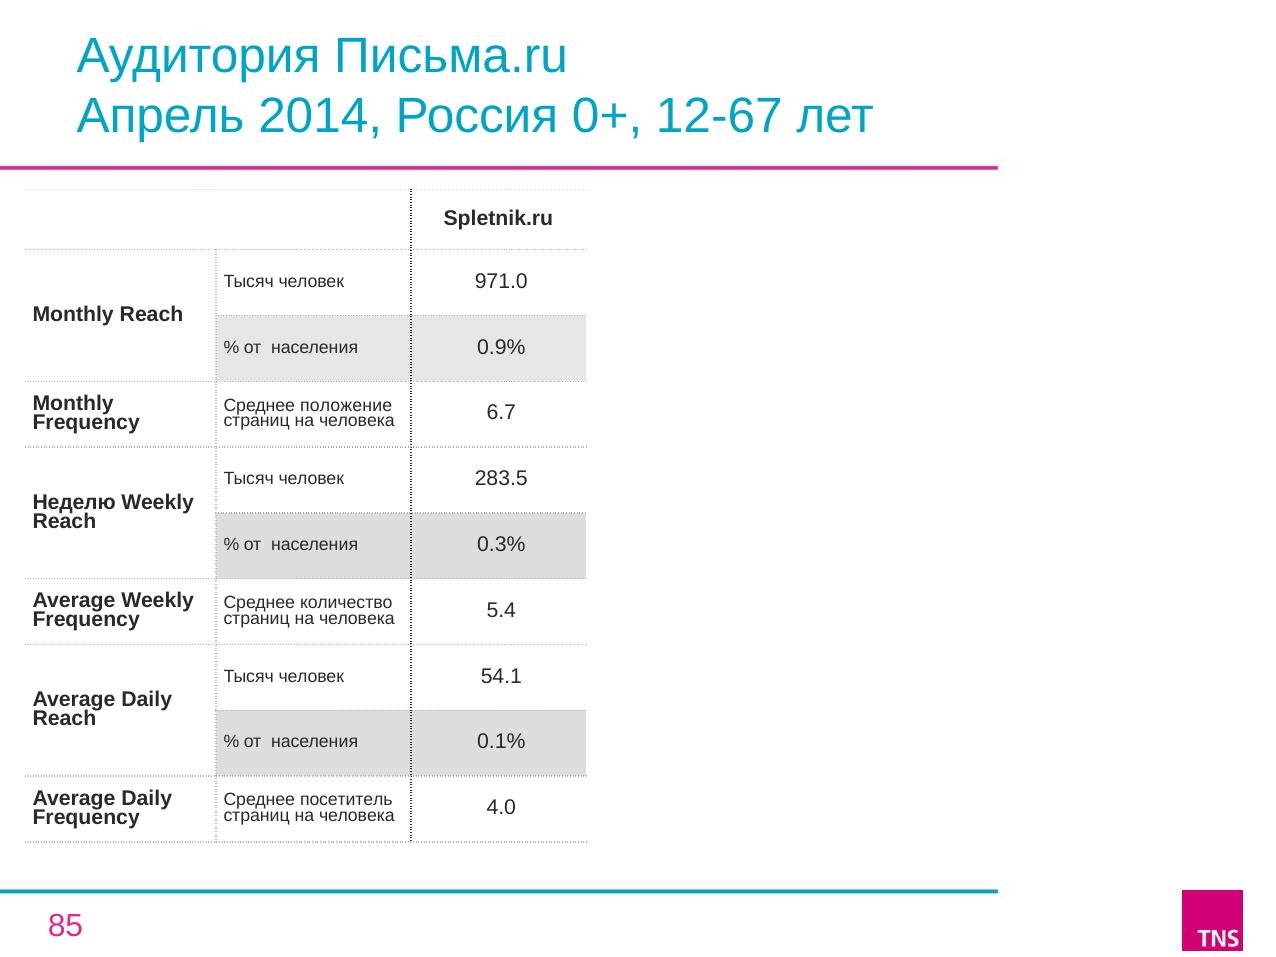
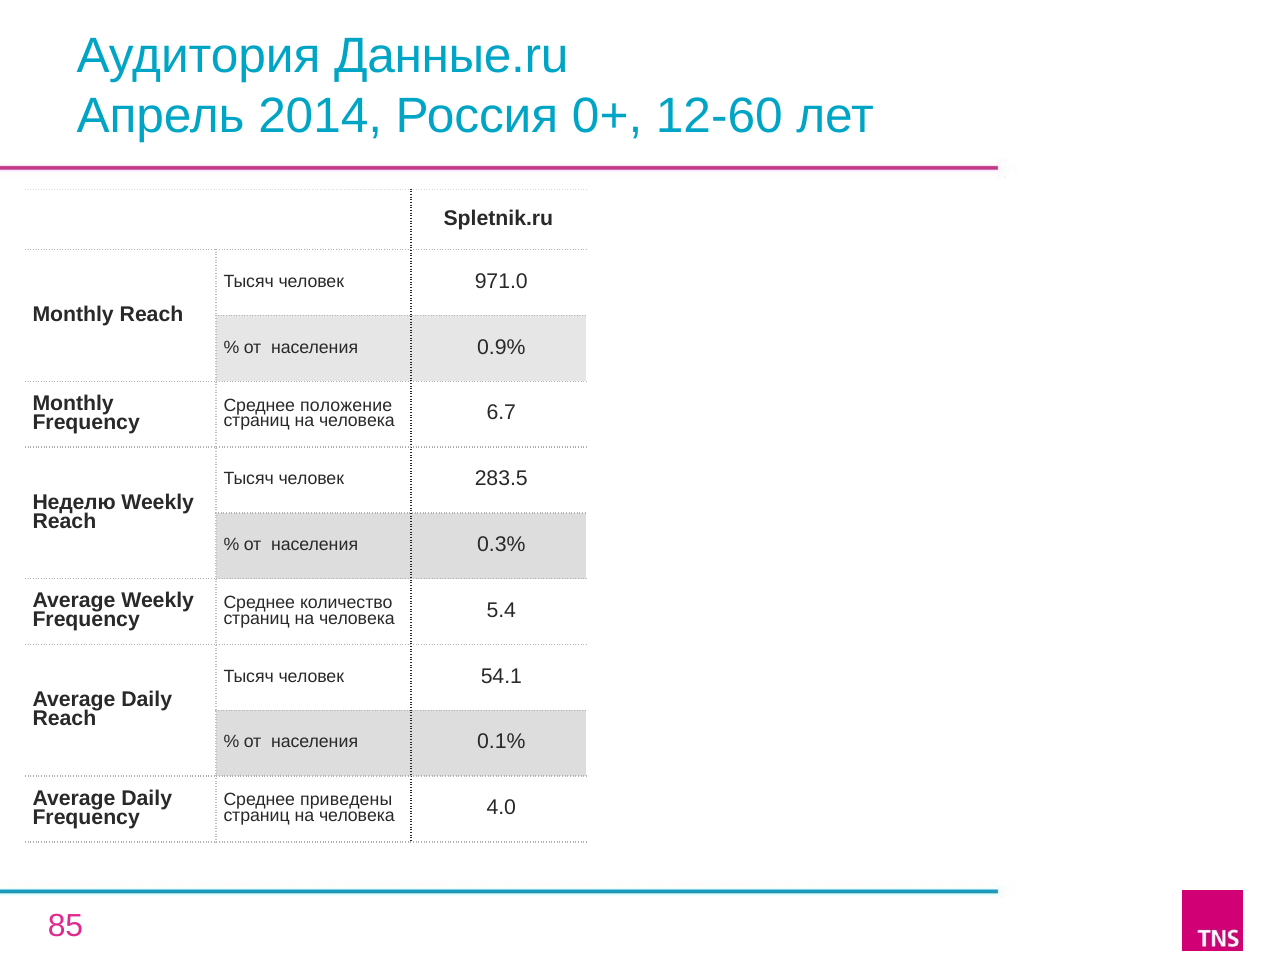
Письма.ru: Письма.ru -> Данные.ru (451, 57)
12-67: 12-67 -> 12-60 (719, 116)
посетитель: посетитель -> приведены (346, 800)
